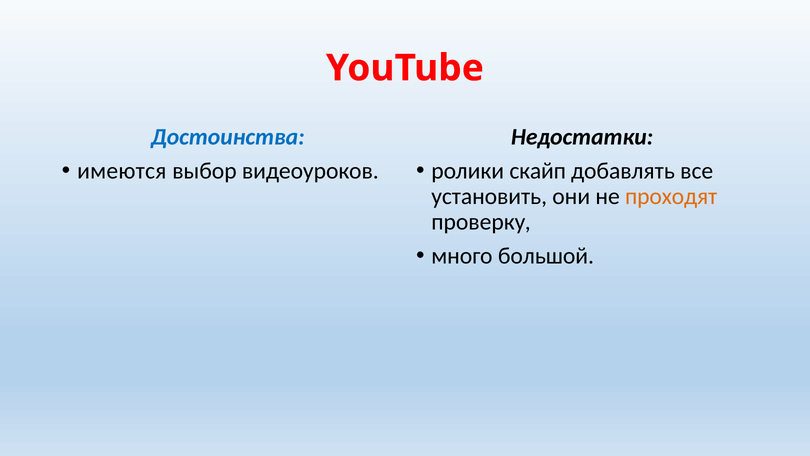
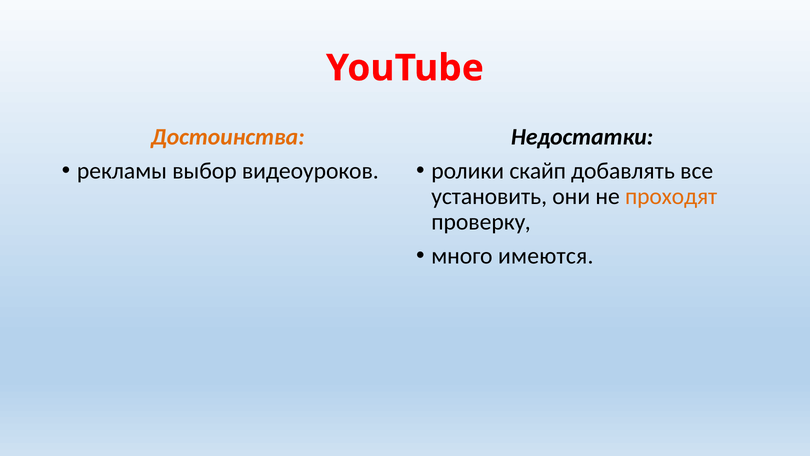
Достоинства colour: blue -> orange (228, 137)
имеются: имеются -> рекламы (122, 171)
большой: большой -> имеются (546, 256)
